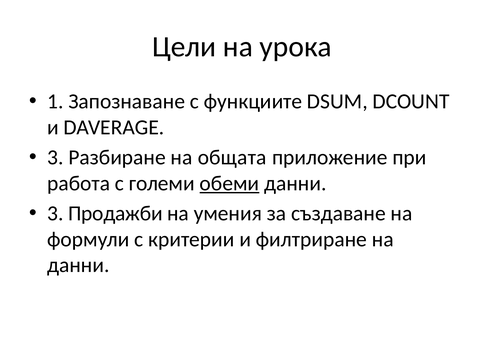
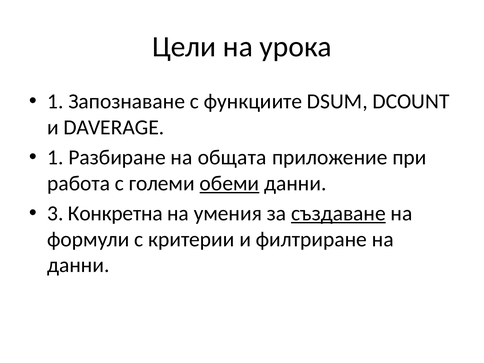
3: 3 -> 1 (55, 157)
Продажби: Продажби -> Конкретна (115, 213)
създаване underline: none -> present (338, 213)
